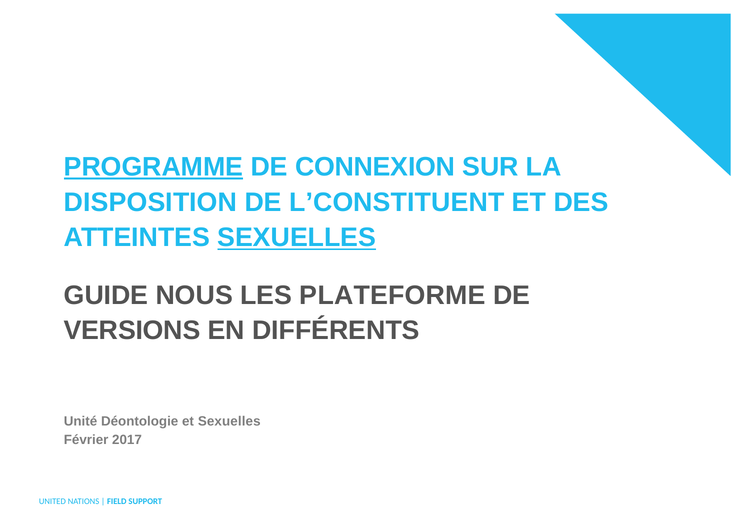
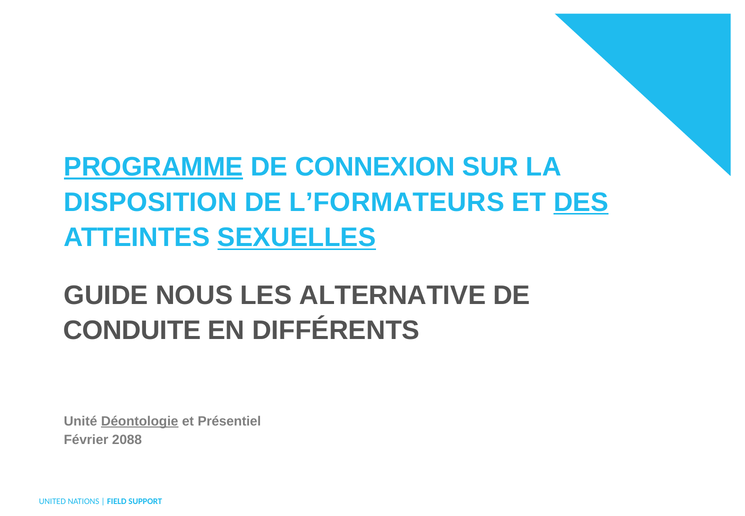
L’CONSTITUENT: L’CONSTITUENT -> L’FORMATEURS (397, 202)
DES underline: none -> present (581, 202)
PLATEFORME: PLATEFORME -> ALTERNATIVE (393, 295)
VERSIONS: VERSIONS -> CONDUITE (132, 330)
Déontologie underline: none -> present (140, 421)
et Sexuelles: Sexuelles -> Présentiel (229, 421)
2017: 2017 -> 2088 (127, 440)
